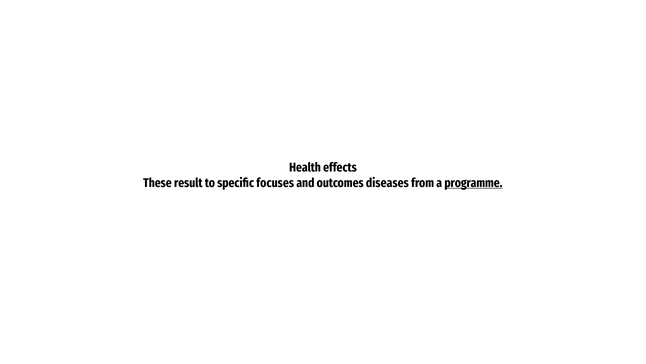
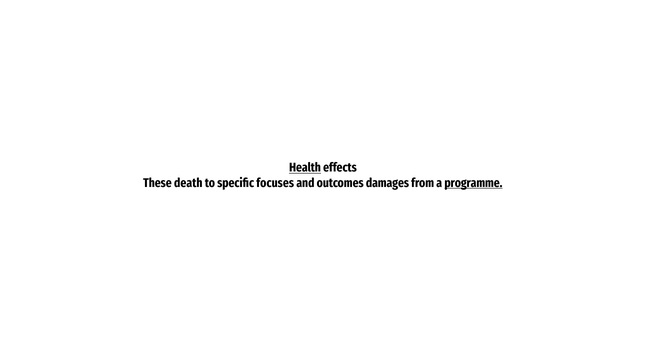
Health underline: none -> present (305, 167)
result: result -> death (188, 183)
diseases: diseases -> damages (387, 183)
